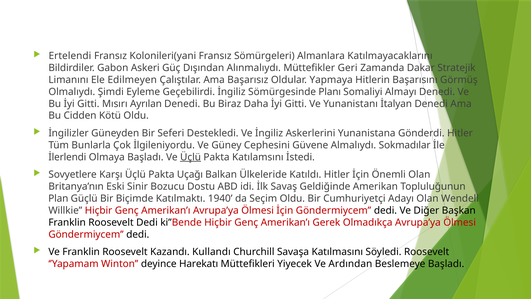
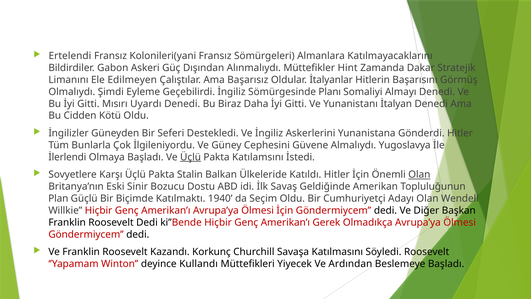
Geri: Geri -> Hint (348, 68)
Yapmaya: Yapmaya -> İtalyanlar (331, 80)
Ayrılan: Ayrılan -> Uyardı (146, 104)
Sokmadılar: Sokmadılar -> Yugoslavya (405, 145)
Uçağı: Uçağı -> Stalin (190, 174)
Olan underline: none -> present (419, 174)
Kullandı: Kullandı -> Korkunç (212, 252)
Harekatı: Harekatı -> Kullandı (199, 264)
